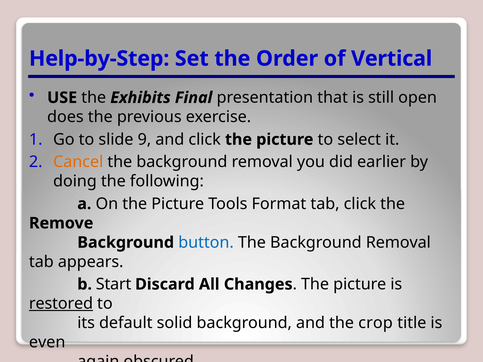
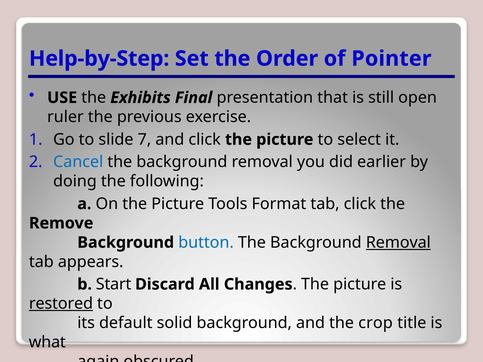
Vertical: Vertical -> Pointer (391, 59)
does: does -> ruler (65, 117)
9: 9 -> 7 (144, 140)
Cancel colour: orange -> blue (78, 162)
Removal underline: none -> present (398, 243)
even: even -> what (47, 342)
